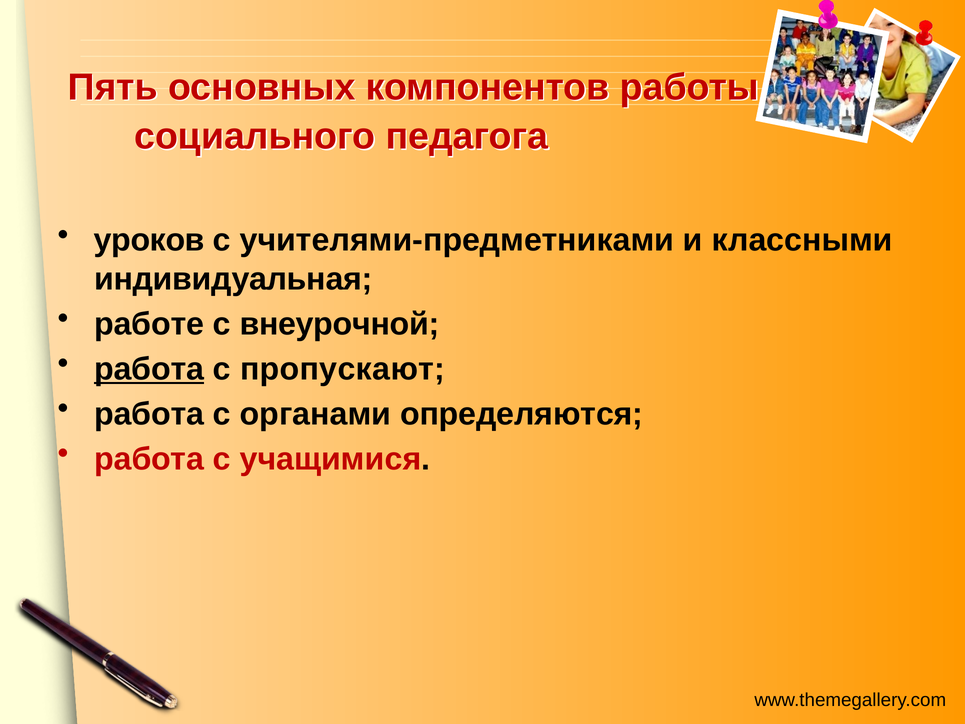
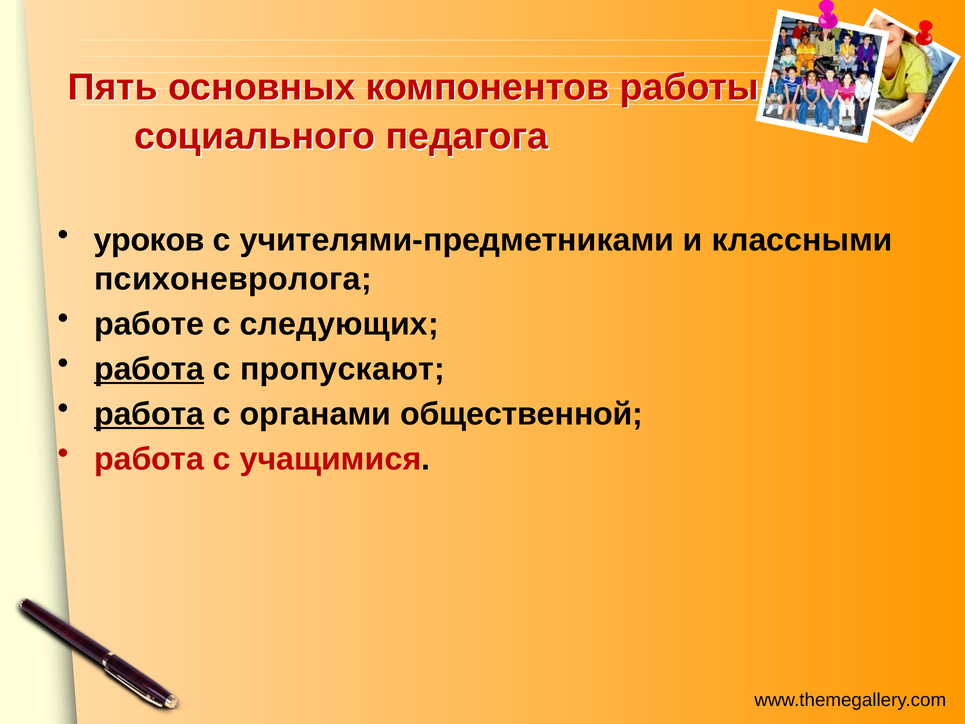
индивидуальная: индивидуальная -> психоневролога (233, 279)
внеурочной: внеурочной -> следующих (339, 324)
работа underline: none -> present (149, 414)
определяются: определяются -> общественной (522, 414)
